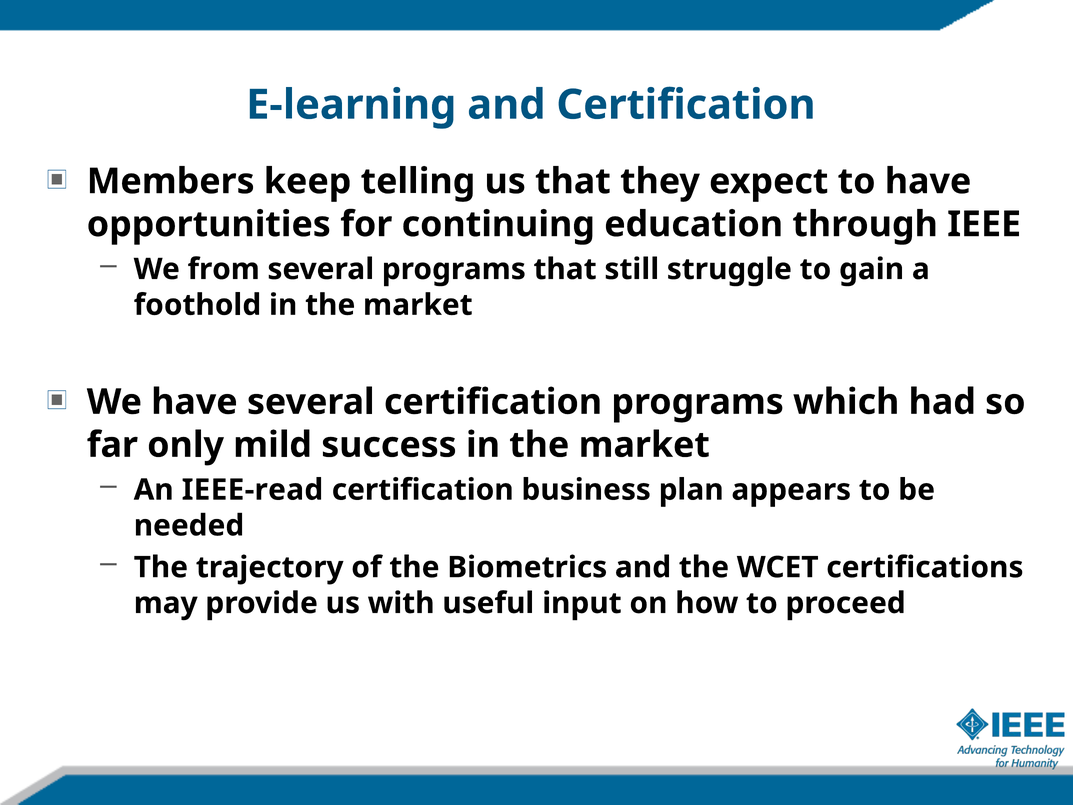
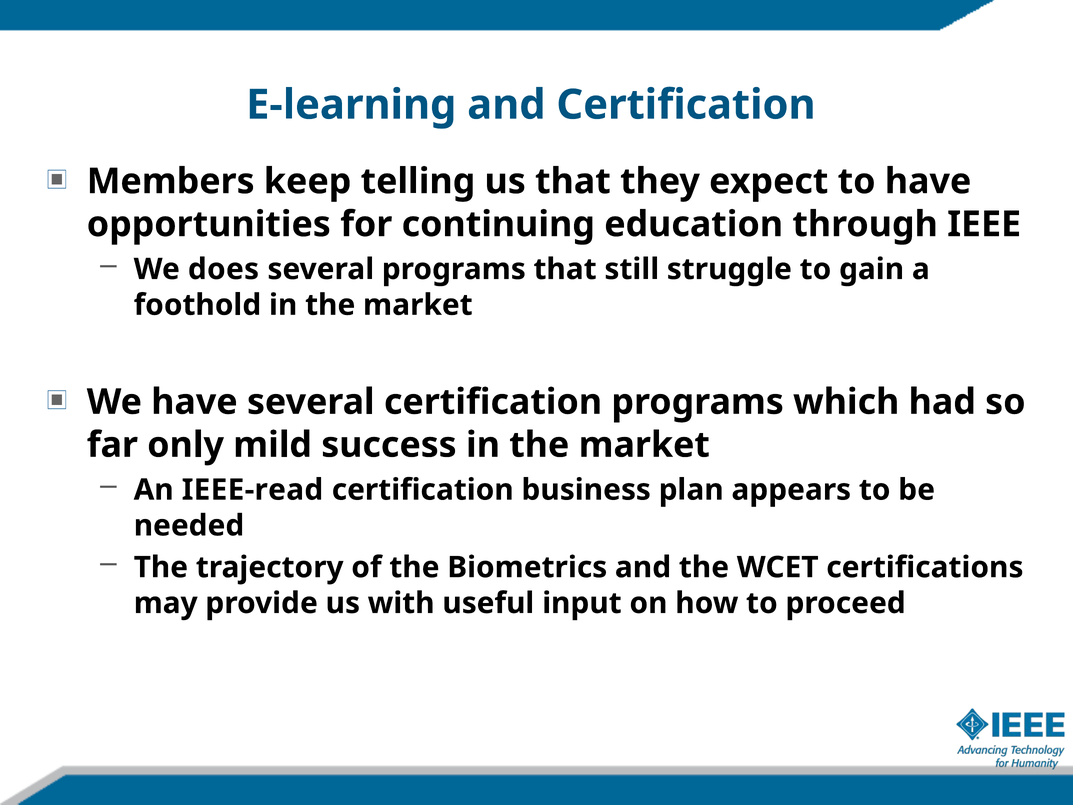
from: from -> does (223, 269)
